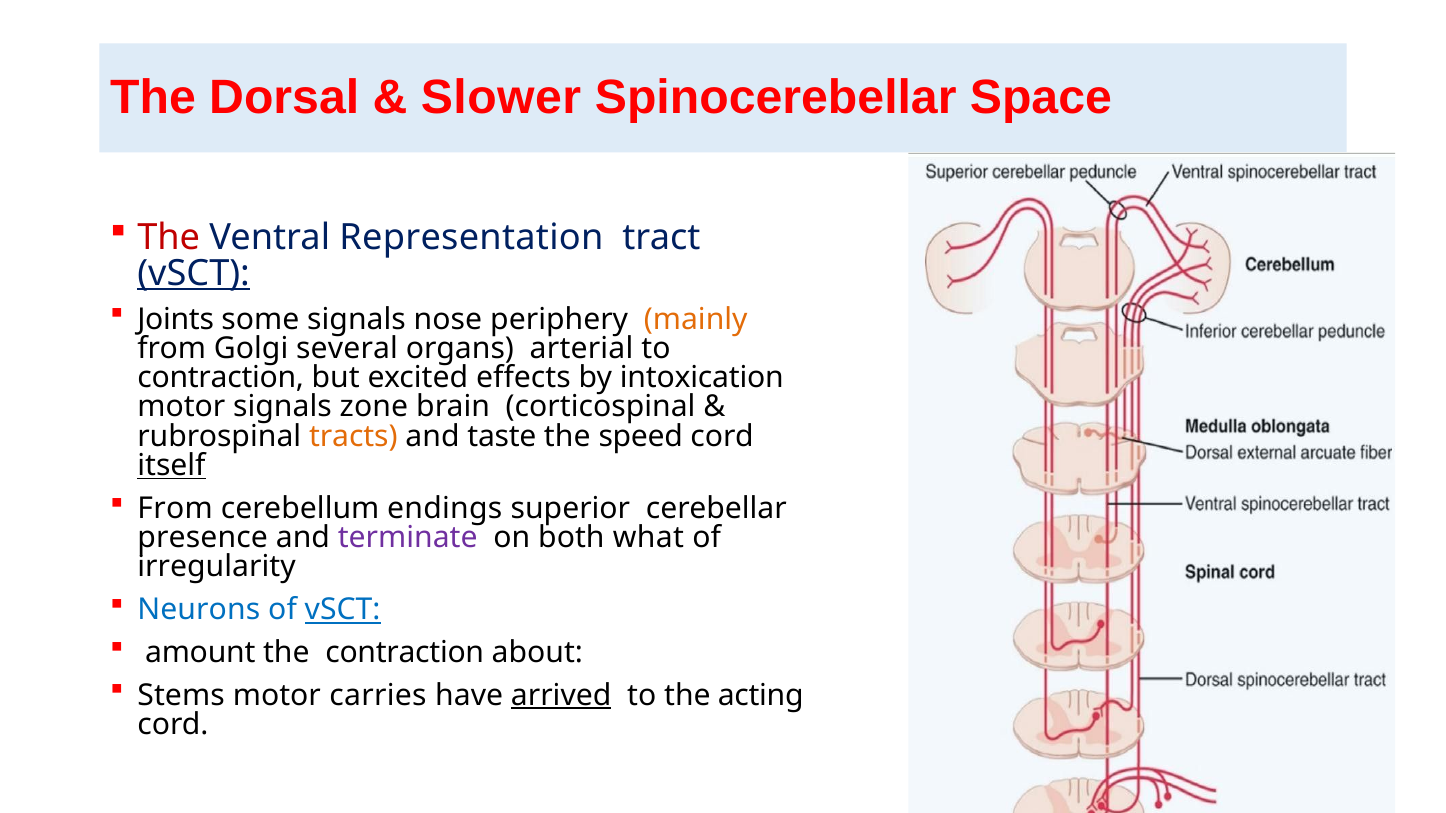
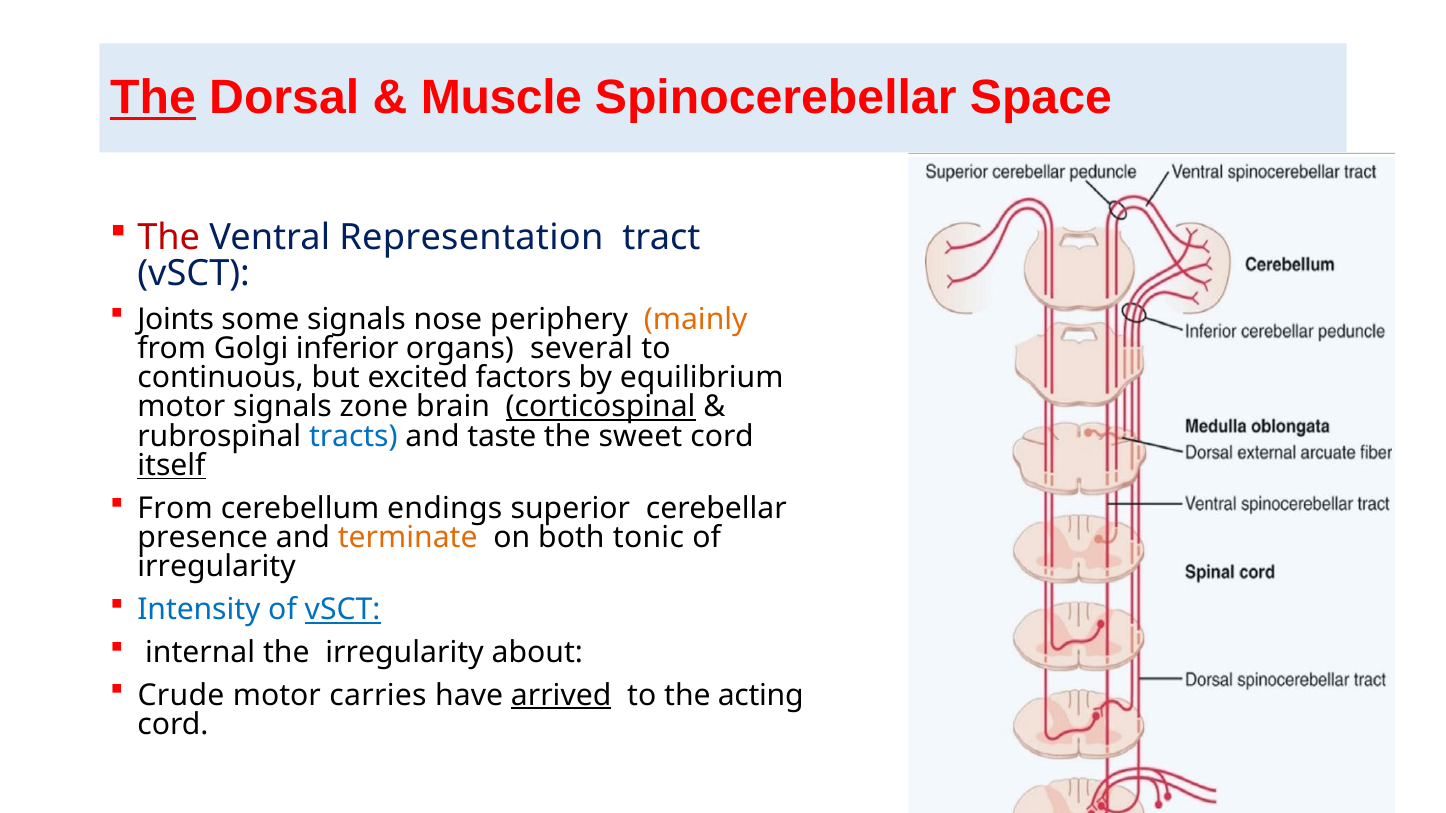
The underline: none -> present (153, 98)
Slower: Slower -> Muscle (501, 98)
vSCT underline: present -> none (194, 273)
several: several -> inferior (347, 349)
arterial: arterial -> several (581, 349)
contraction: contraction -> continuous (221, 378)
effects: effects -> factors (524, 378)
intoxication: intoxication -> equilibrium (702, 378)
corticospinal underline: none -> present (601, 407)
tracts colour: orange -> blue (353, 436)
speed: speed -> sweet (640, 436)
terminate colour: purple -> orange (408, 538)
what: what -> tonic (648, 538)
Neurons: Neurons -> Intensity (199, 610)
amount: amount -> internal (200, 653)
the contraction: contraction -> irregularity (405, 653)
Stems: Stems -> Crude (181, 696)
